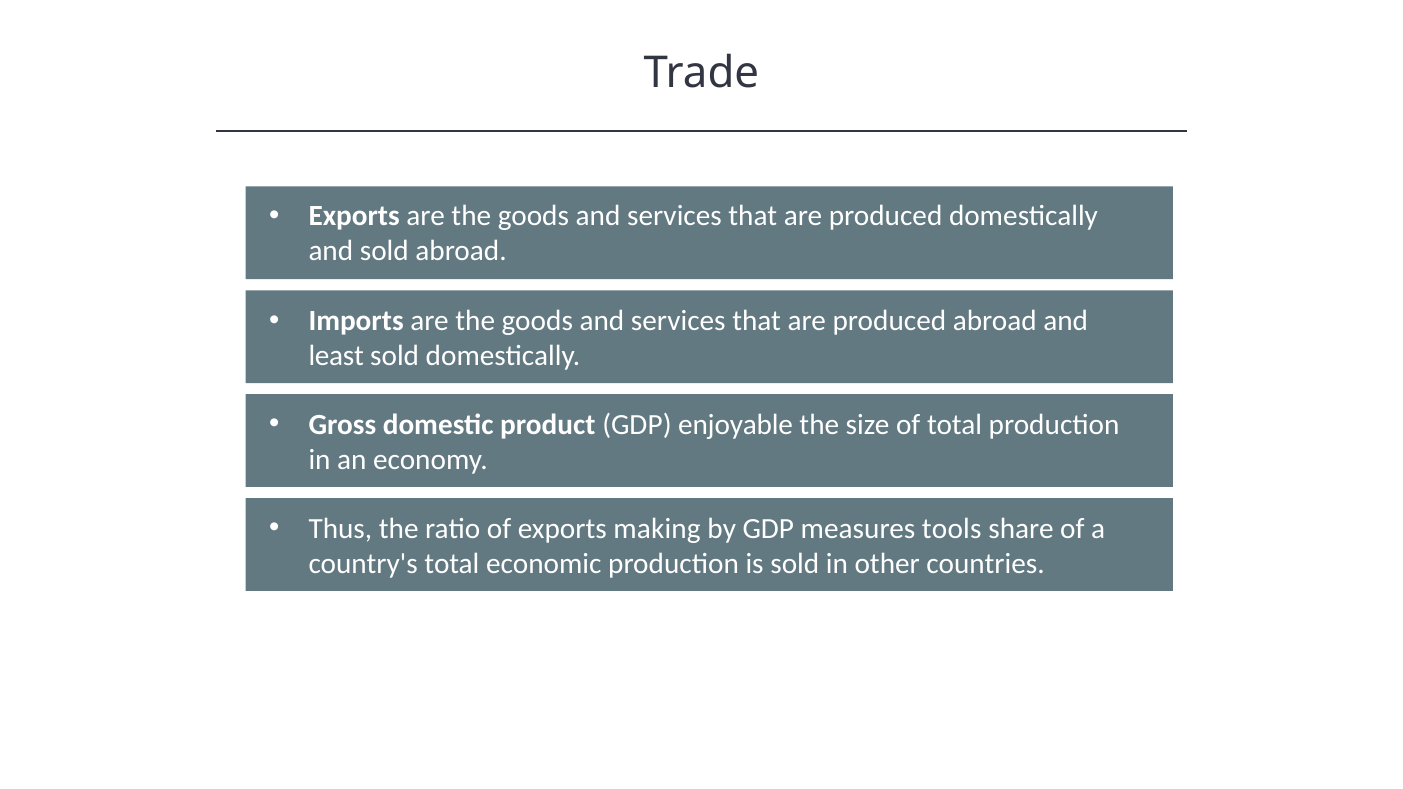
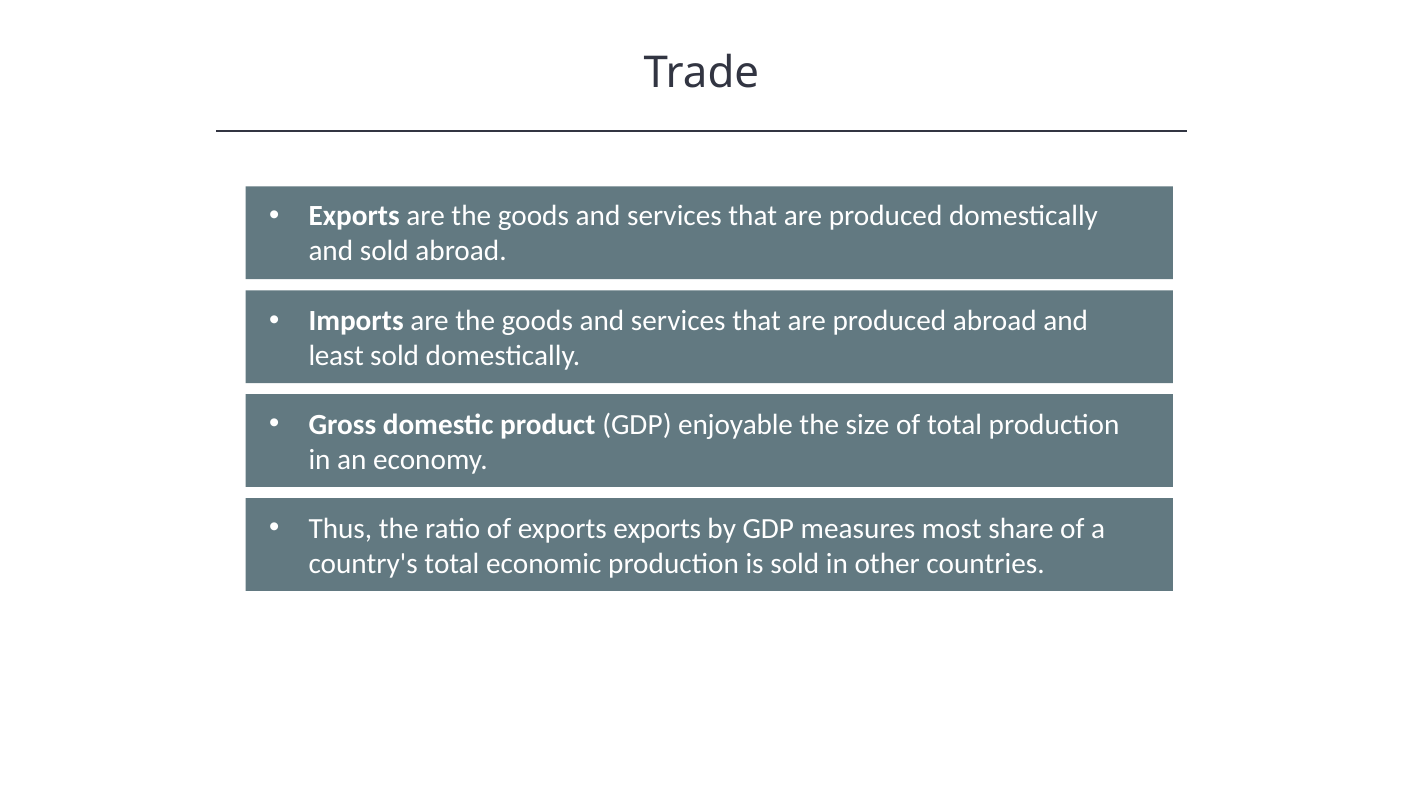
exports making: making -> exports (657, 529)
tools: tools -> most (952, 529)
